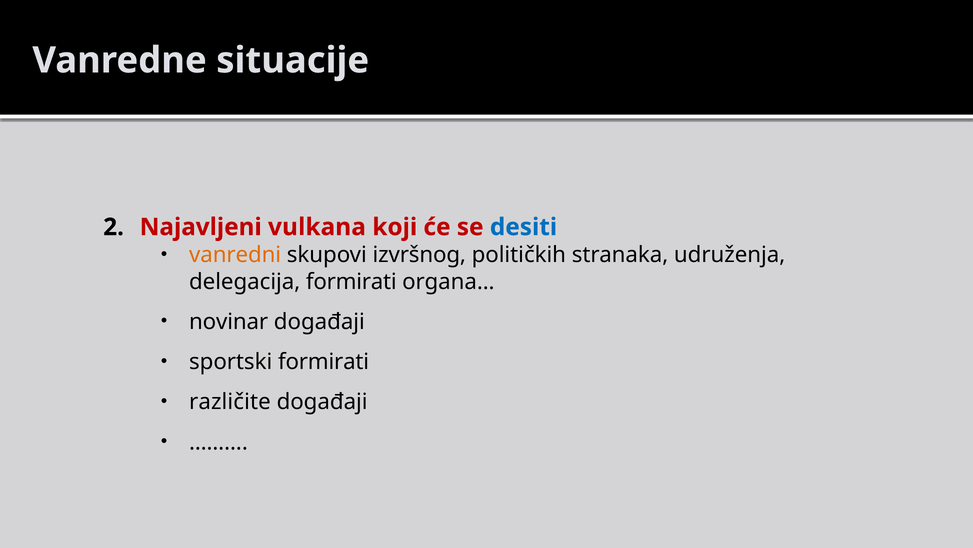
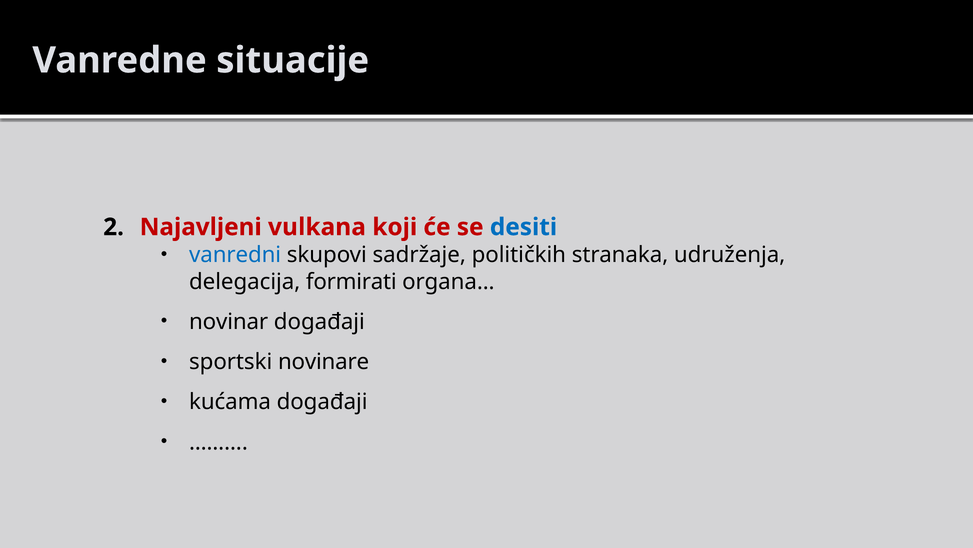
vanredni colour: orange -> blue (235, 255)
izvršnog: izvršnog -> sadržaje (419, 255)
sportski formirati: formirati -> novinare (324, 362)
različite: različite -> kućama (230, 402)
